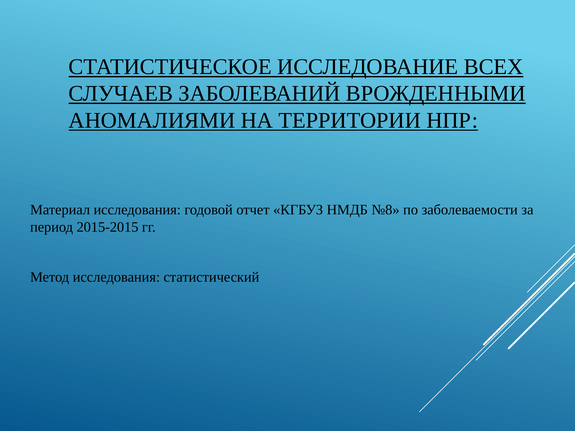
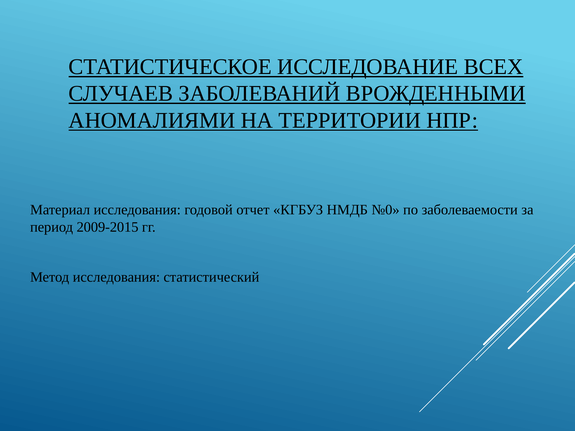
№8: №8 -> №0 (386, 210)
2015-2015: 2015-2015 -> 2009-2015 (108, 227)
